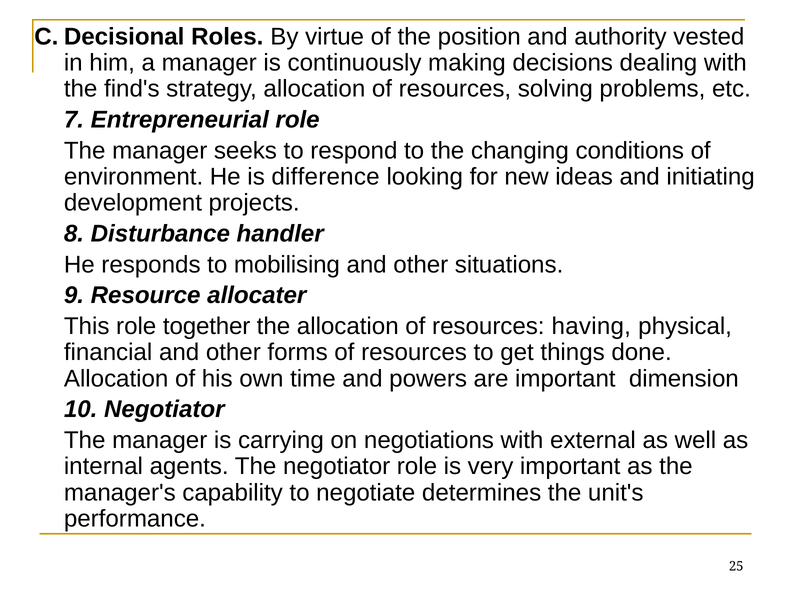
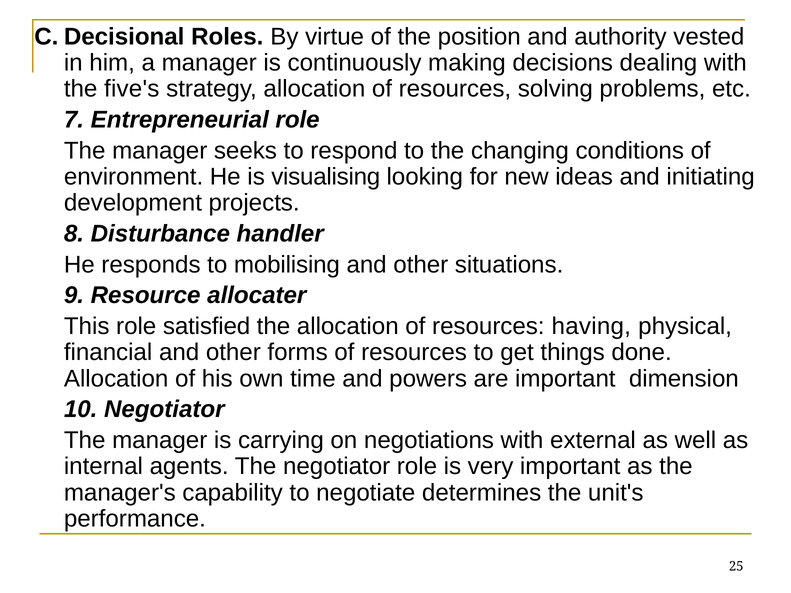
find's: find's -> five's (132, 89)
difference: difference -> visualising (326, 177)
together: together -> satisfied (207, 327)
